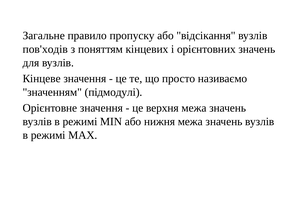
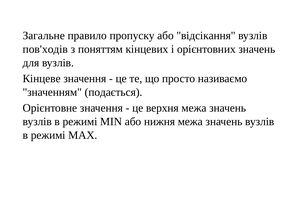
підмодулі: підмодулі -> подається (114, 92)
